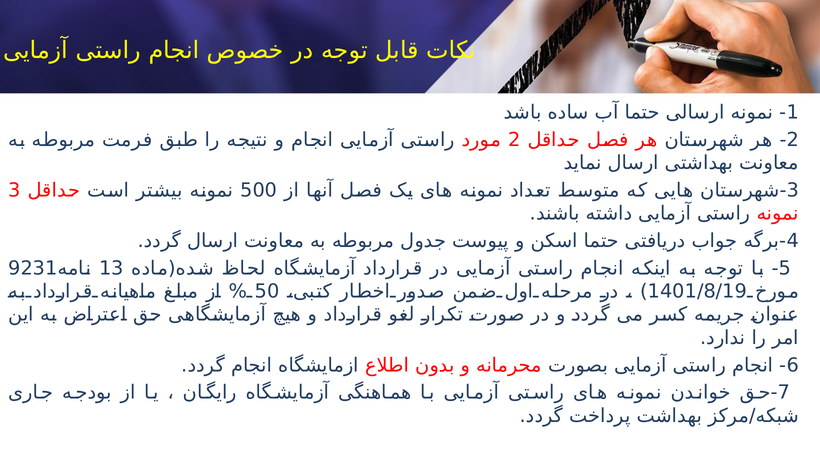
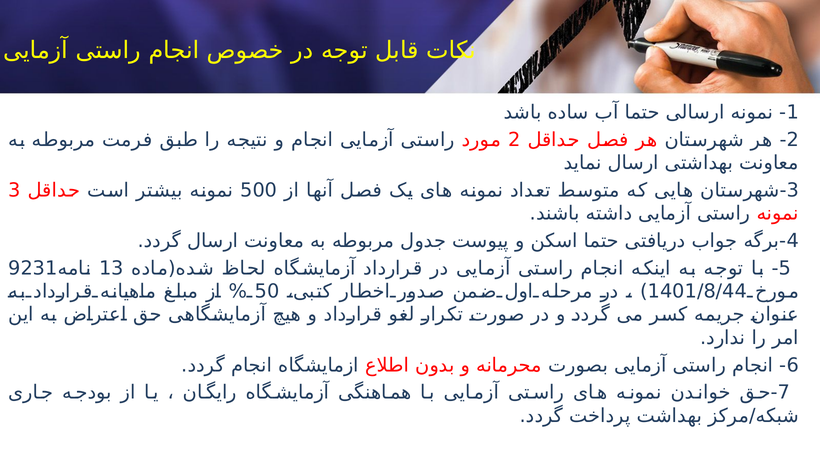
1401/8/19: 1401/8/19 -> 1401/8/44 (697, 292)
